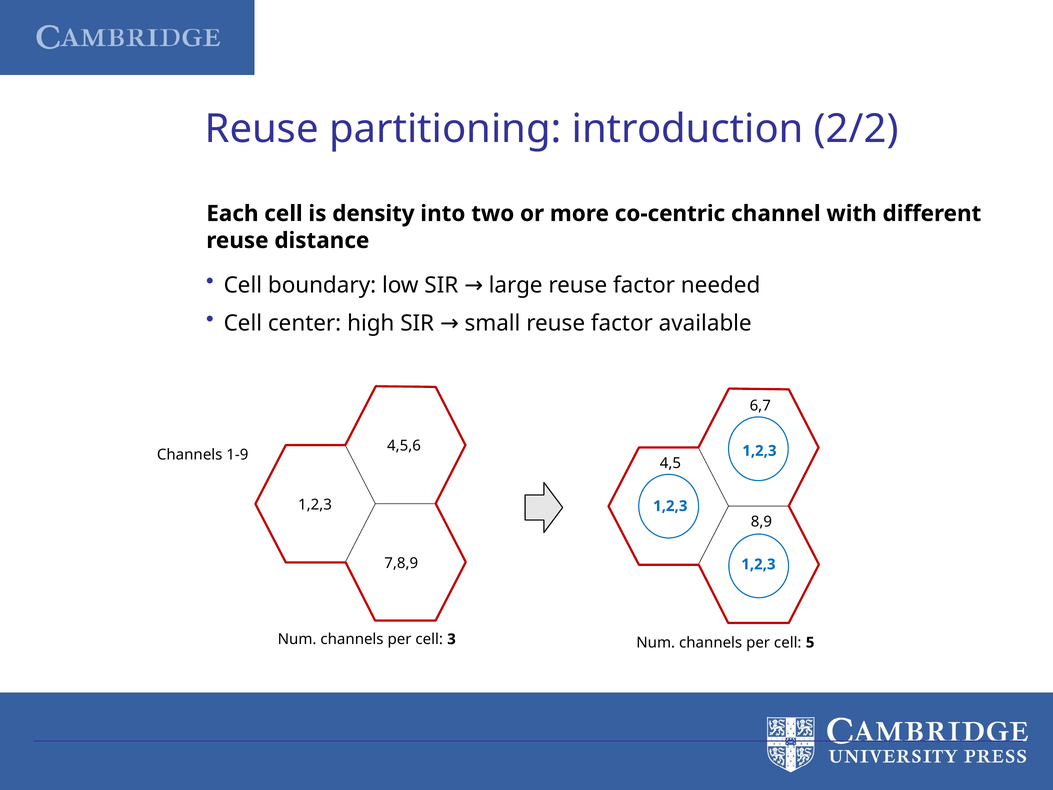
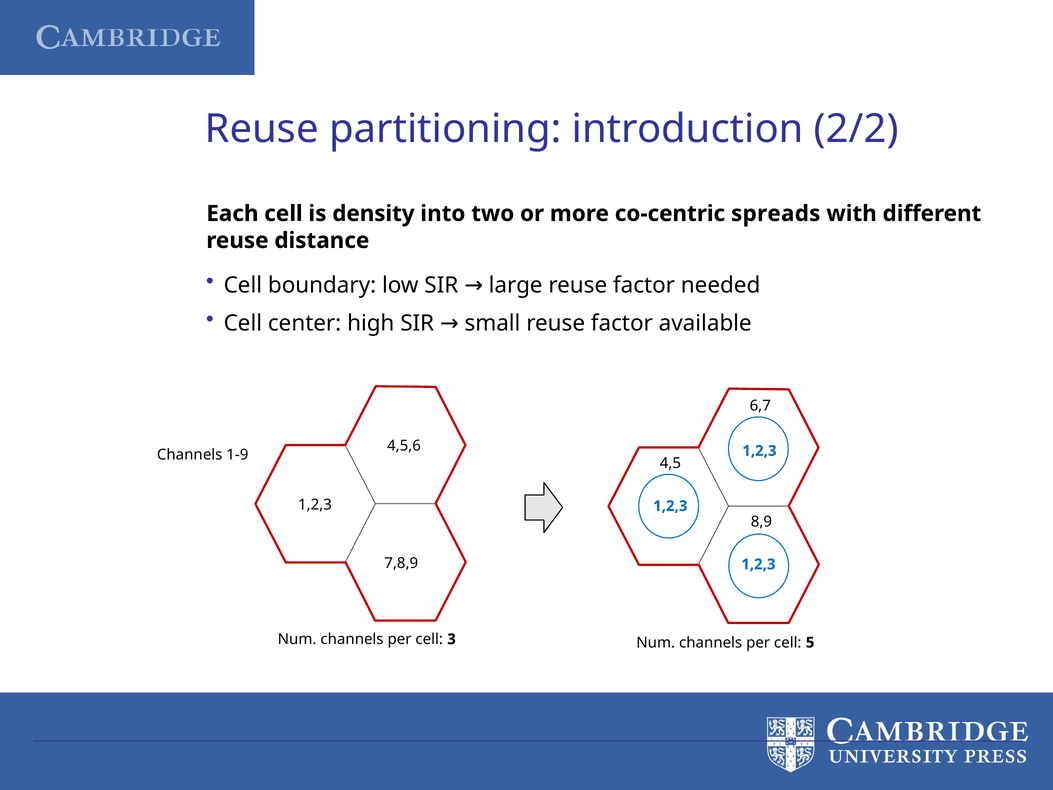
channel: channel -> spreads (776, 214)
